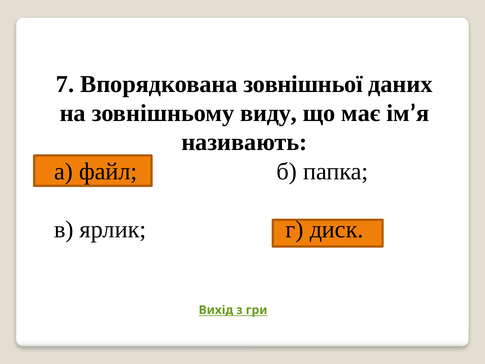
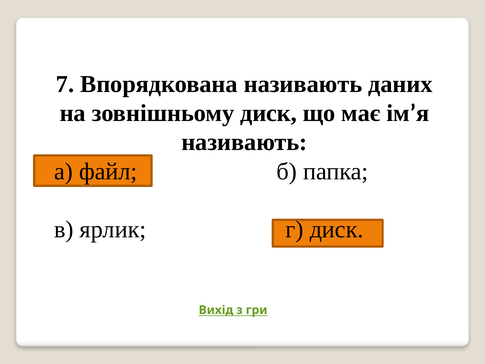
Впорядкована зовнішньої: зовнішньої -> називають (303, 84)
зовнішньому виду: виду -> диск (268, 113)
